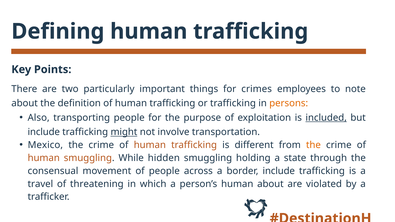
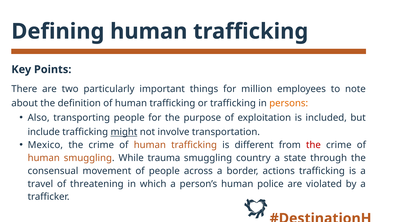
crimes: crimes -> million (257, 89)
included underline: present -> none (326, 118)
the colour: orange -> red (313, 145)
hidden: hidden -> trauma (164, 158)
holding: holding -> country (253, 158)
border include: include -> actions (279, 171)
human about: about -> police (270, 184)
